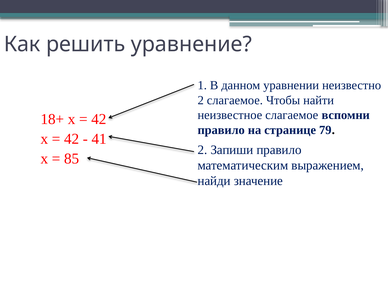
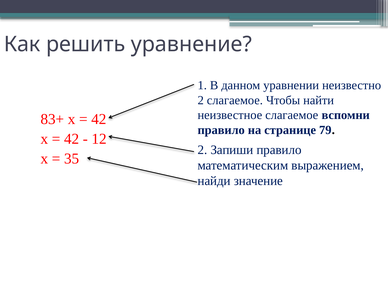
18+: 18+ -> 83+ (52, 119)
41: 41 -> 12 (99, 139)
85: 85 -> 35 (72, 159)
